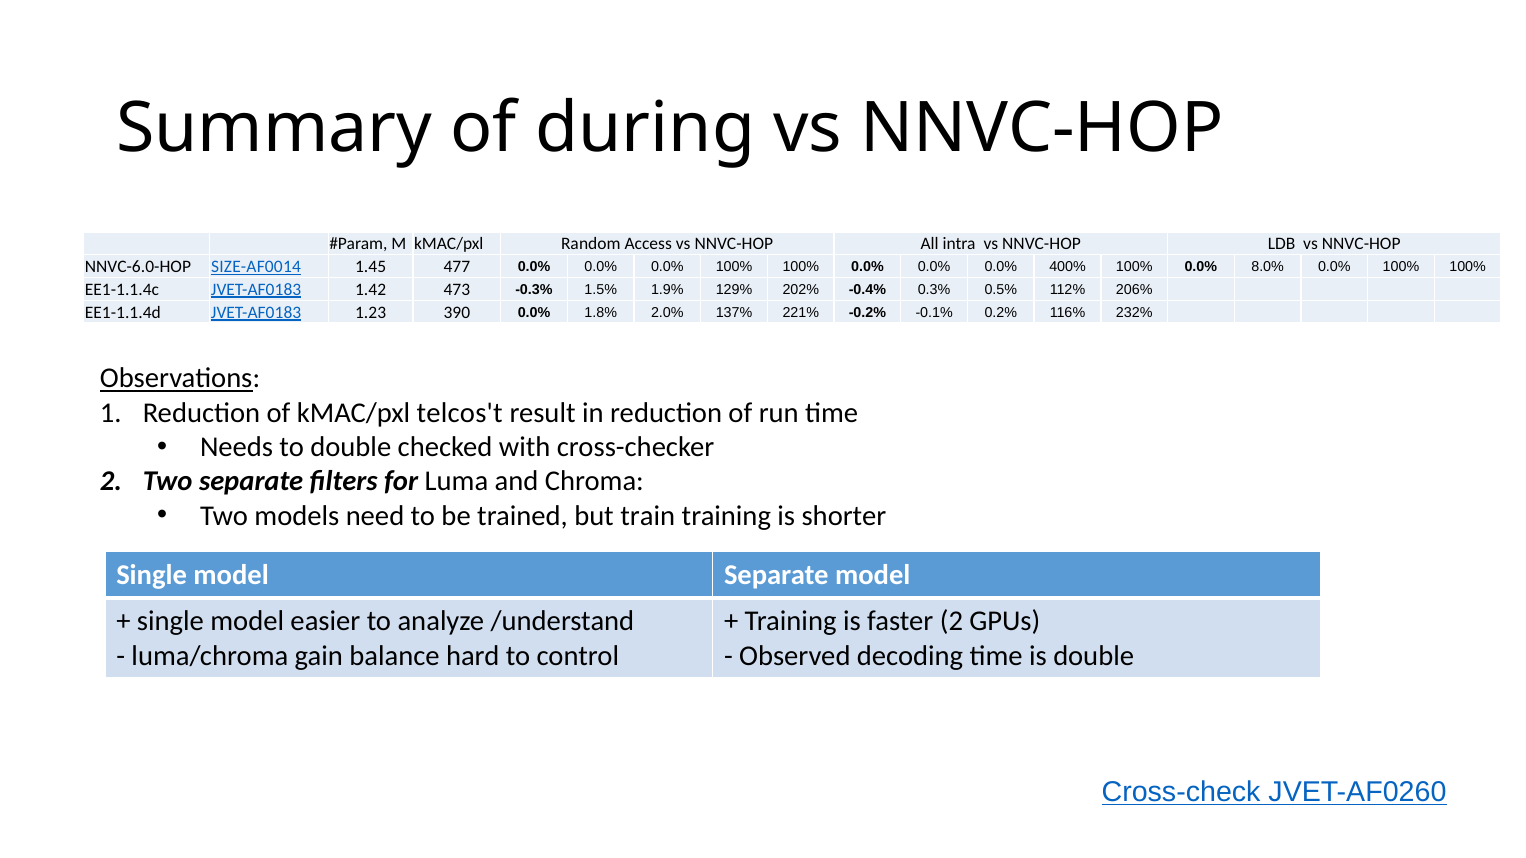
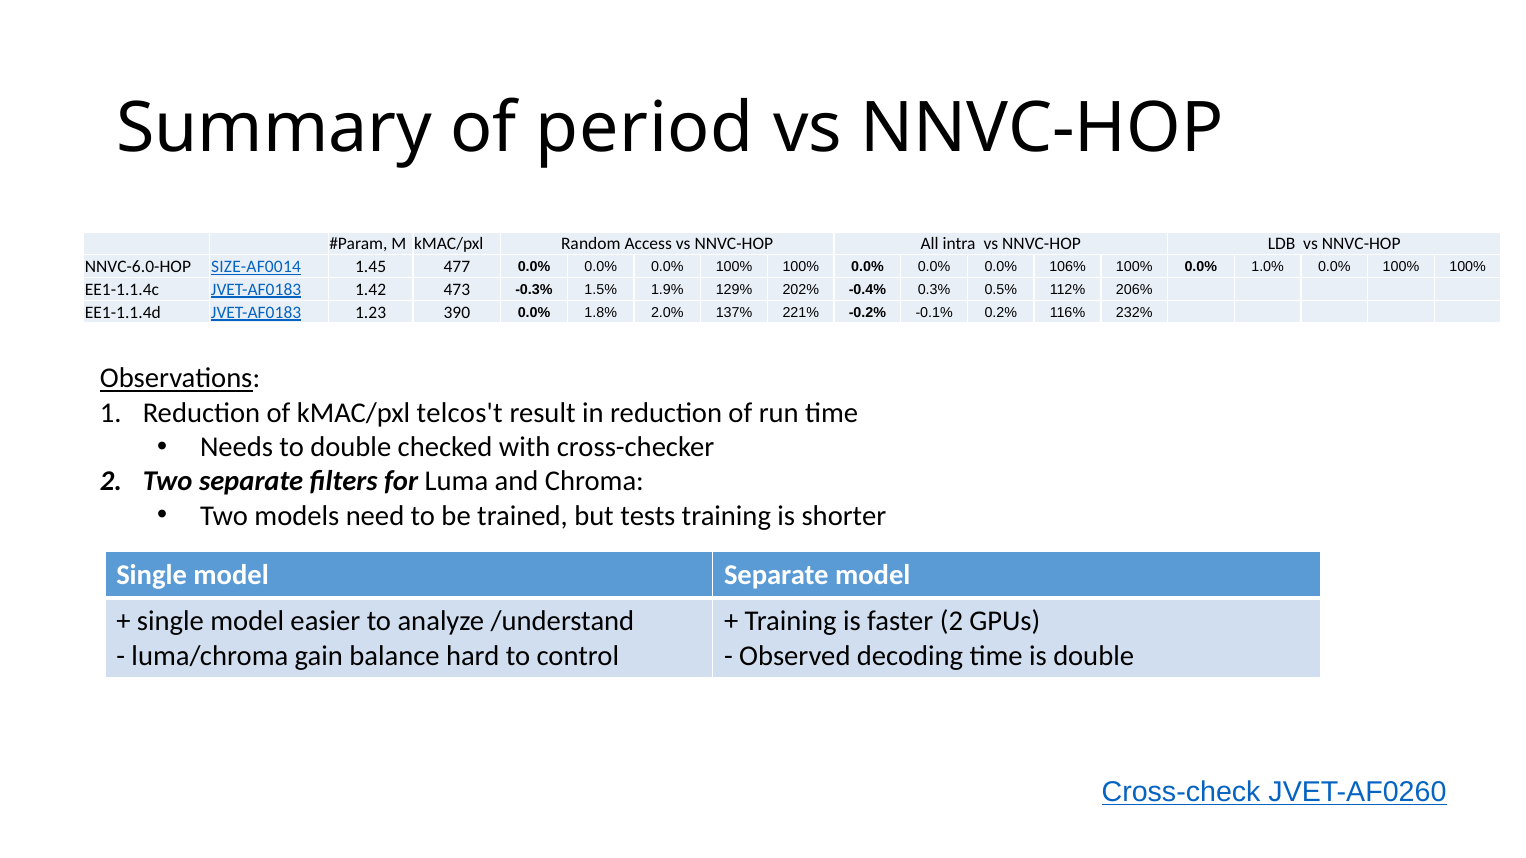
during: during -> period (645, 128)
400%: 400% -> 106% (1068, 267)
8.0%: 8.0% -> 1.0% (1268, 267)
train: train -> tests (648, 516)
